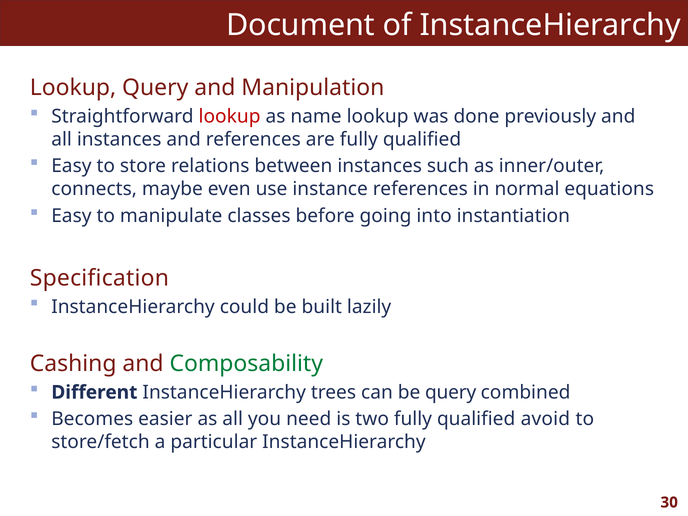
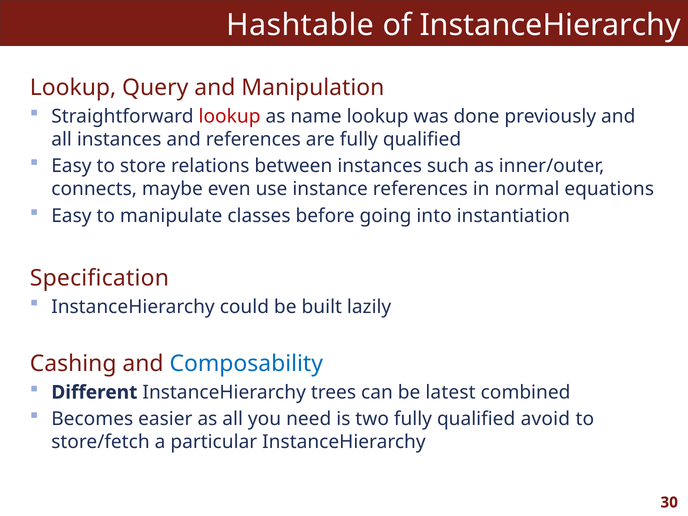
Document: Document -> Hashtable (300, 25)
Composability colour: green -> blue (246, 364)
be query: query -> latest (451, 392)
